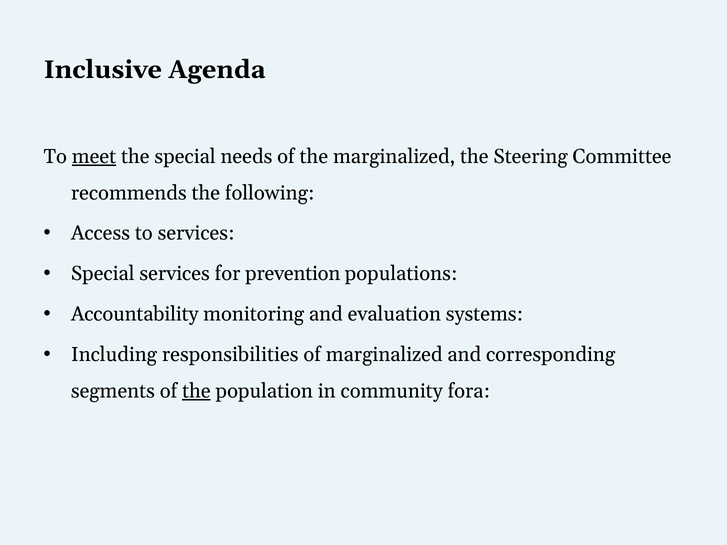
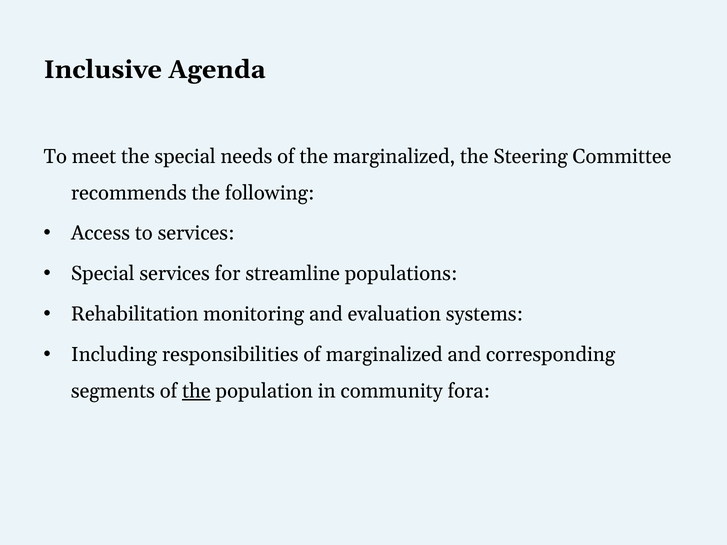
meet underline: present -> none (94, 157)
prevention: prevention -> streamline (293, 274)
Accountability: Accountability -> Rehabilitation (135, 314)
